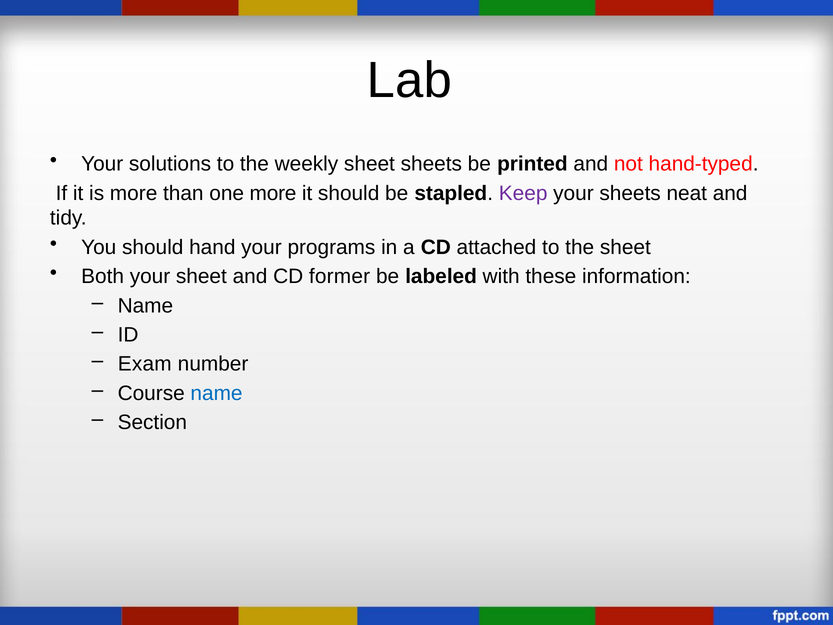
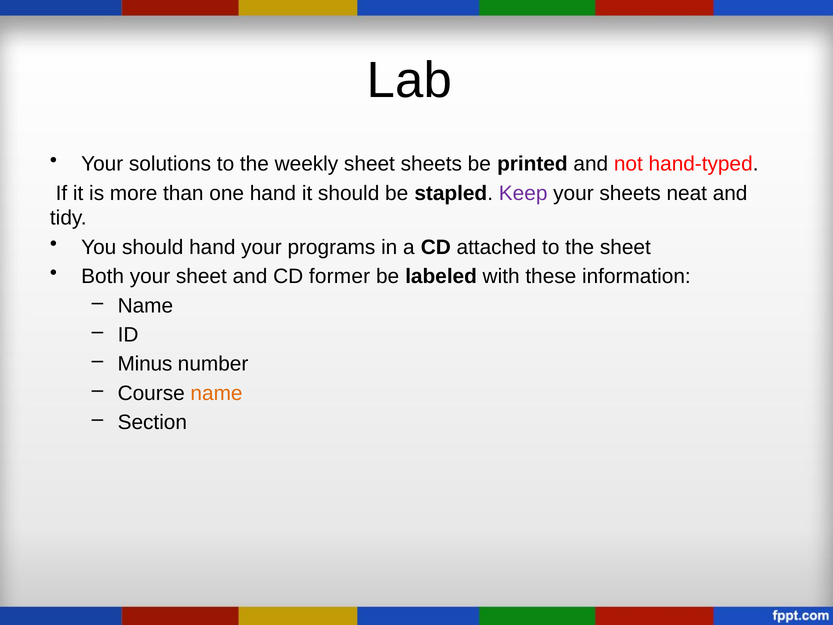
one more: more -> hand (273, 193)
Exam: Exam -> Minus (145, 364)
name colour: blue -> orange (217, 393)
